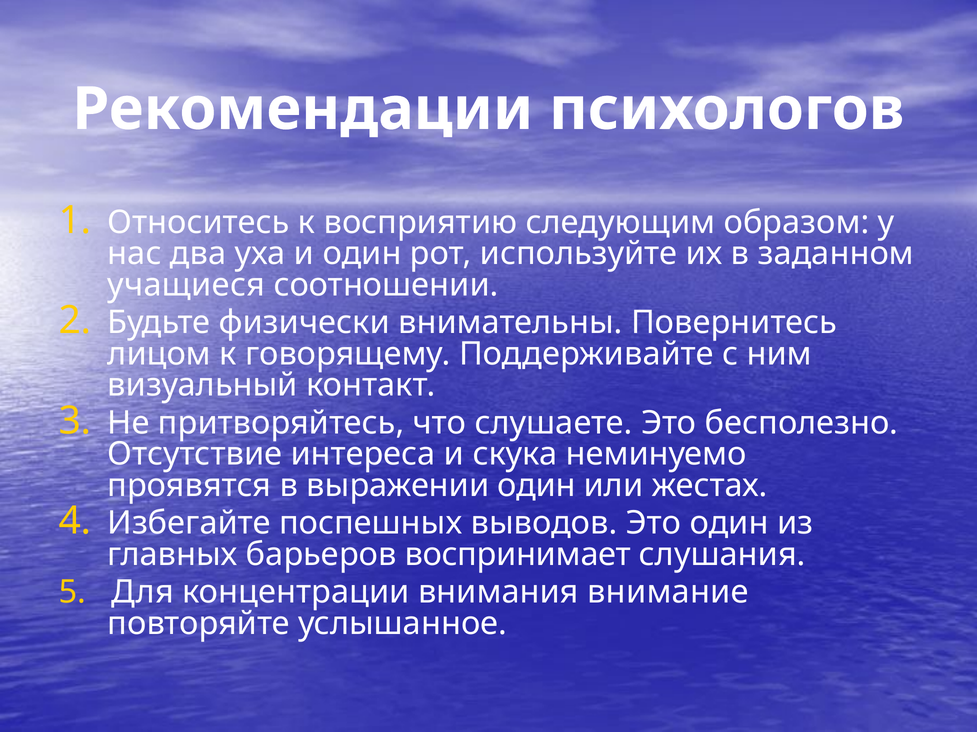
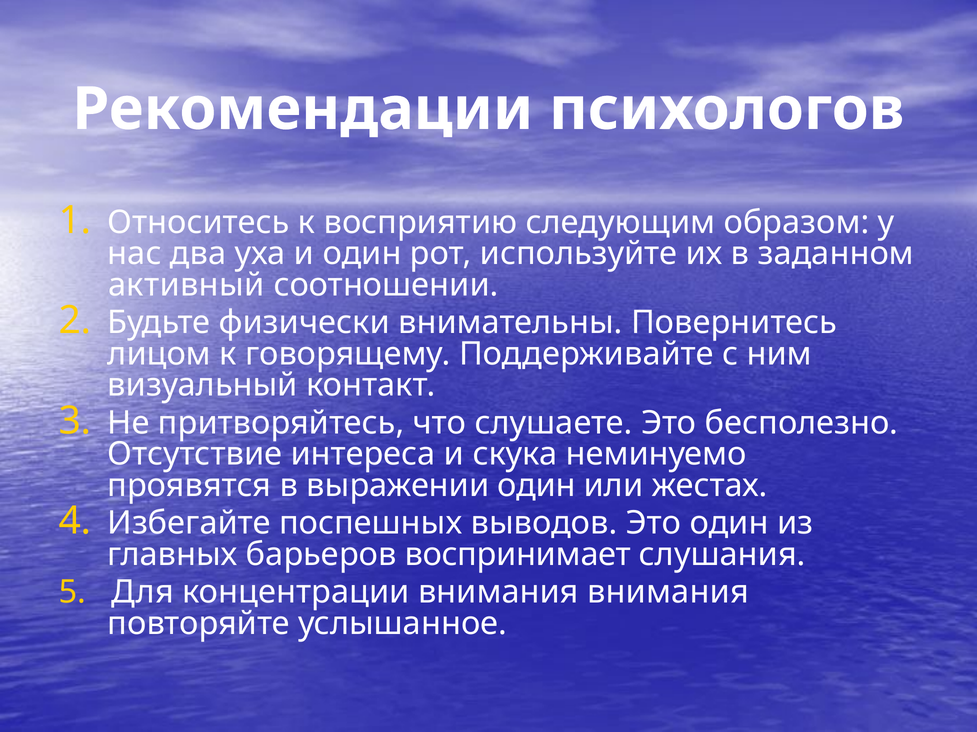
учащиеся: учащиеся -> активный (186, 285)
внимания внимание: внимание -> внимания (668, 593)
